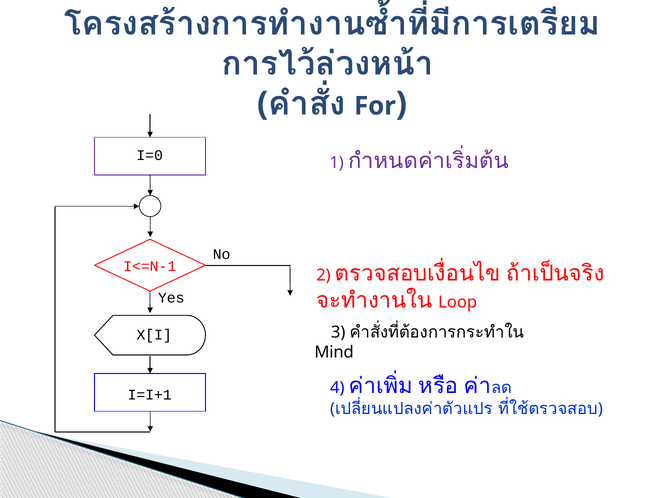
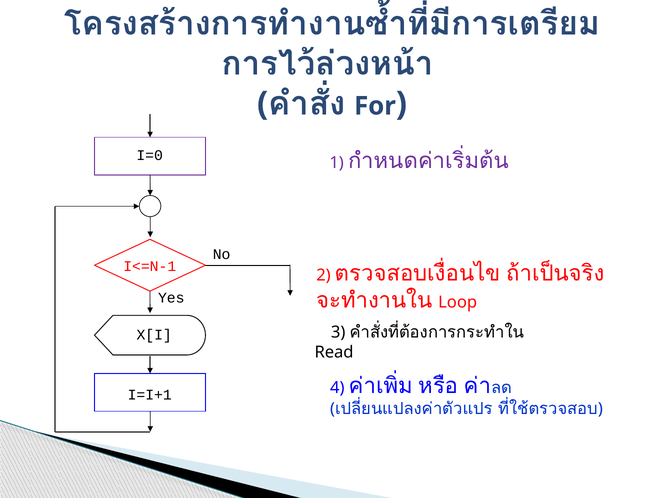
Mind: Mind -> Read (334, 352)
